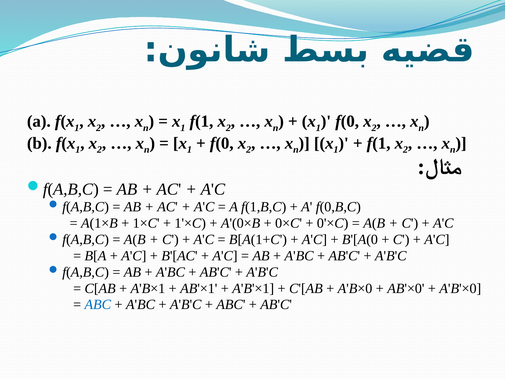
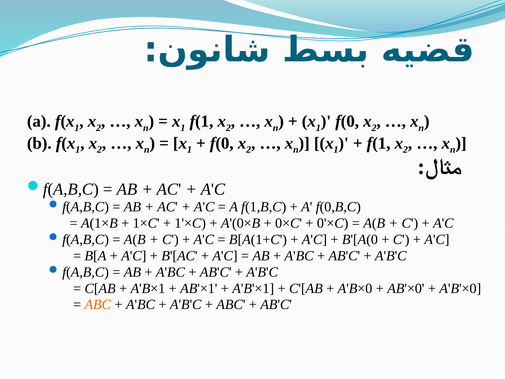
ABC colour: blue -> orange (98, 304)
